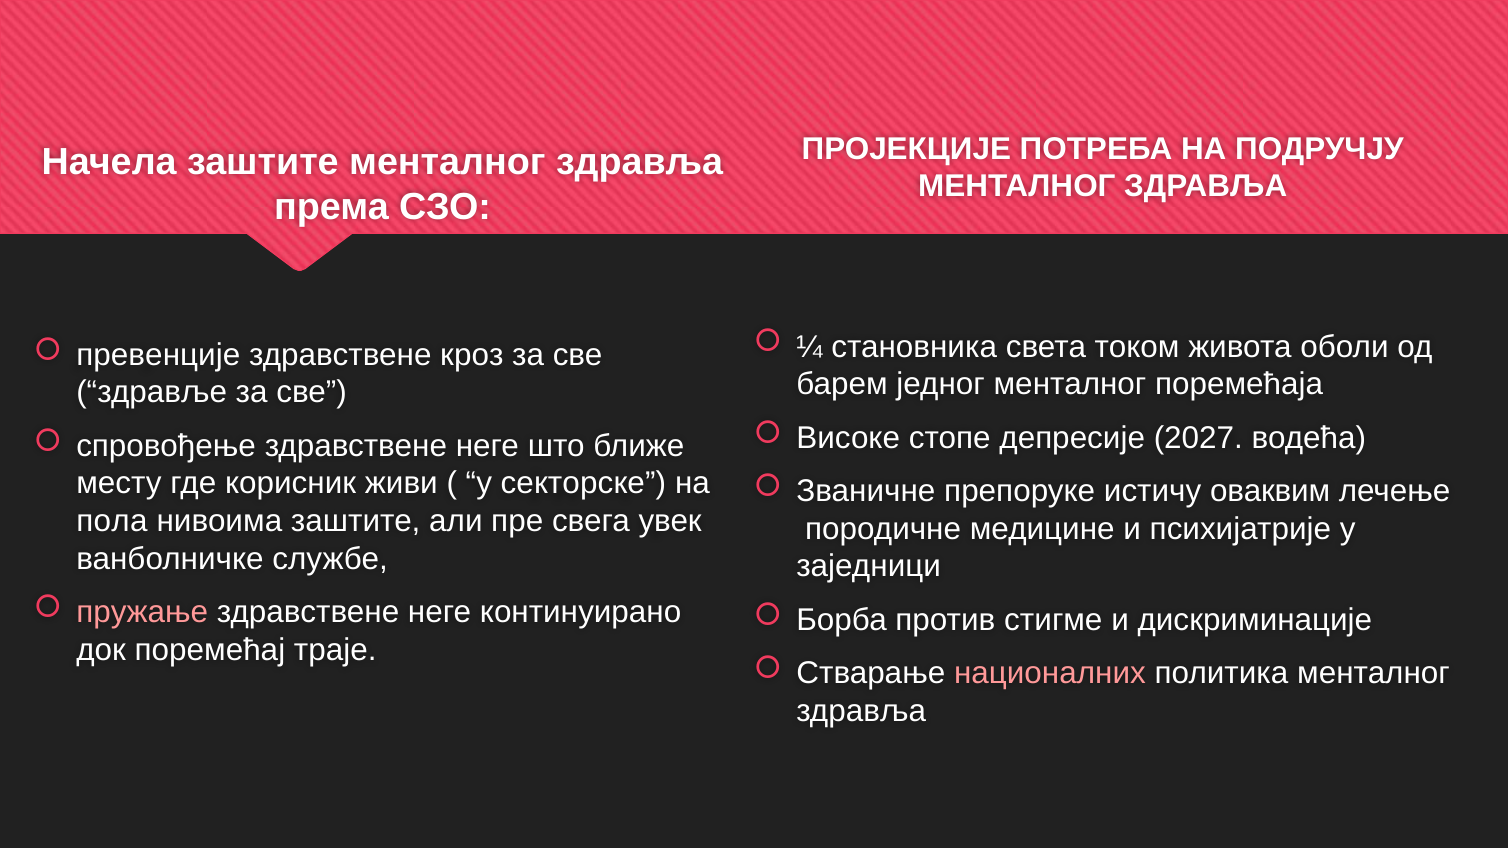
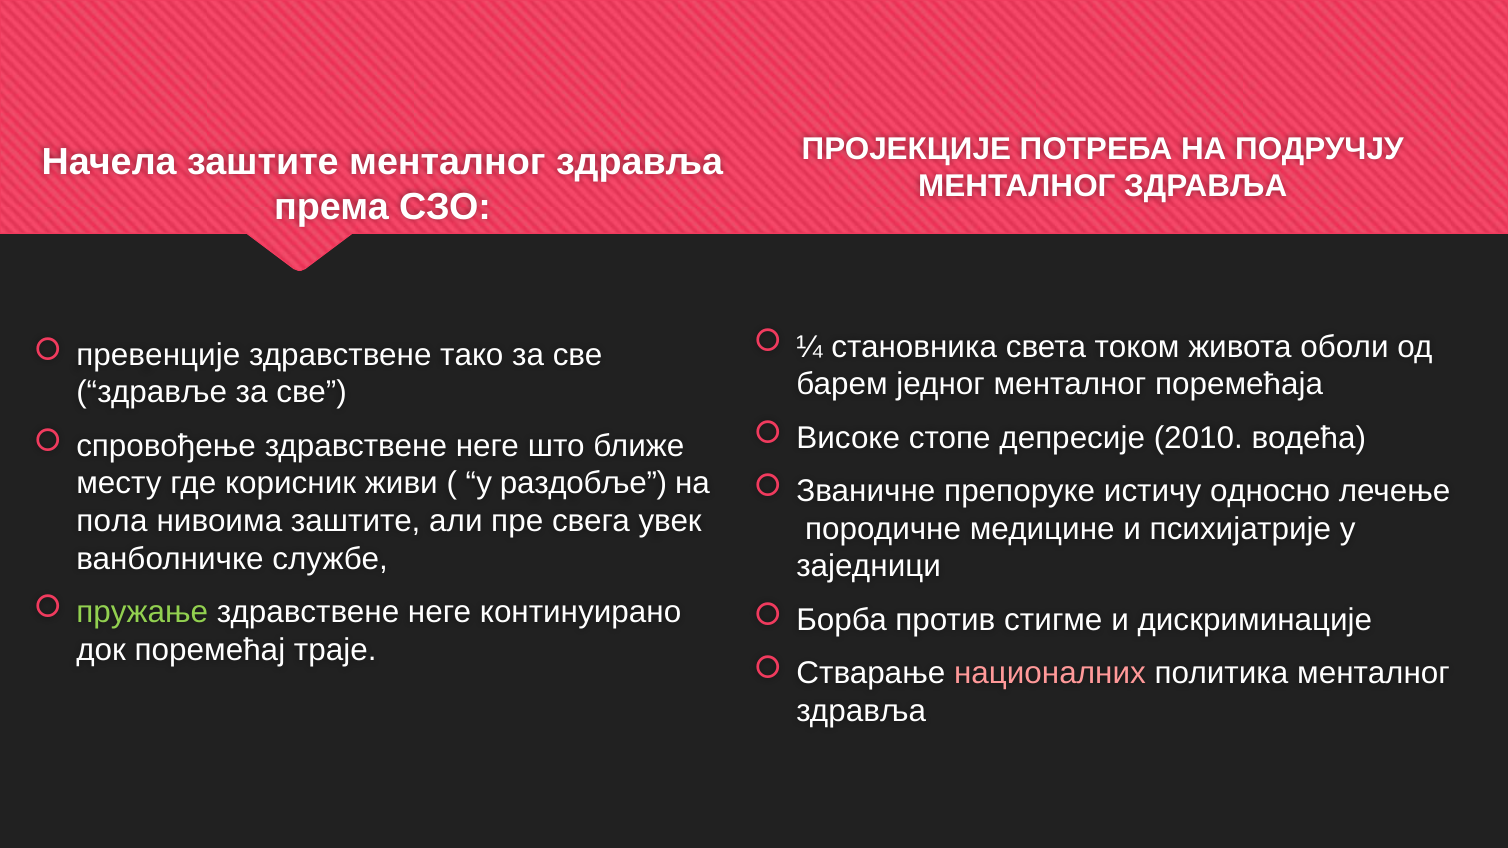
кроз: кроз -> тако (472, 355)
2027: 2027 -> 2010 (1198, 438)
секторске: секторске -> раздобље (584, 484)
оваквим: оваквим -> односно (1270, 491)
пружање colour: pink -> light green (142, 613)
